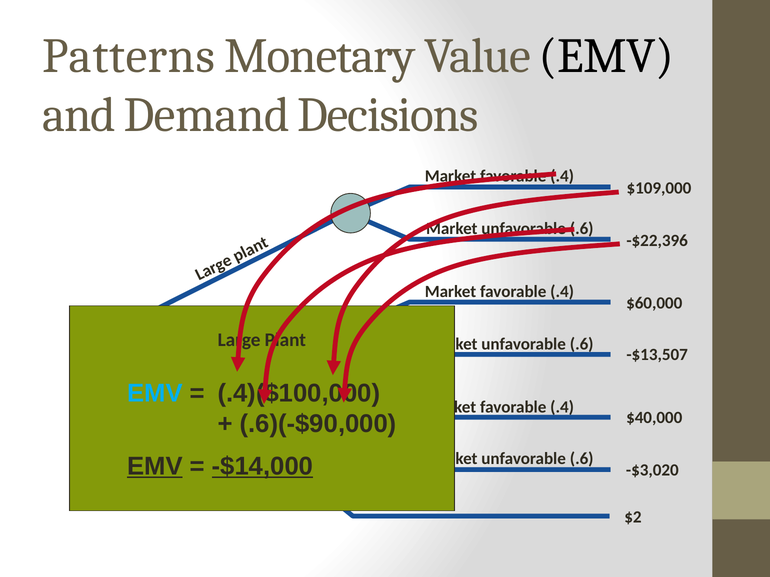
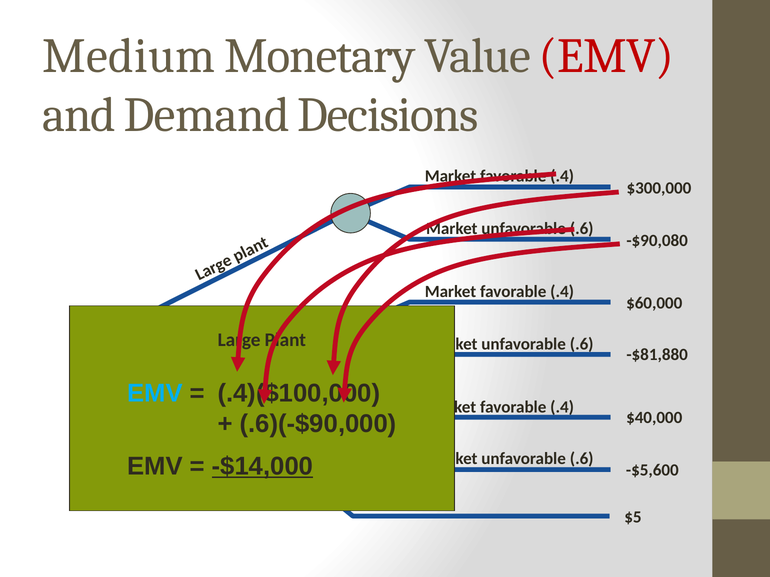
Patterns: Patterns -> Medium (129, 56)
EMV colour: black -> red (606, 56)
$109,000: $109,000 -> $300,000 (659, 188)
-$22,396: -$22,396 -> -$90,080 (657, 241)
-$13,507: -$13,507 -> -$81,880 (657, 355)
EMV underline: present -> none (155, 467)
-$3,020: -$3,020 -> -$5,600 (652, 471)
$2: $2 -> $5 (633, 518)
